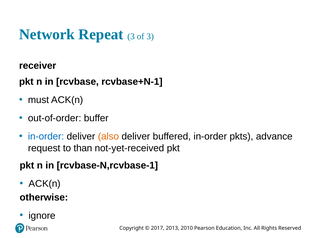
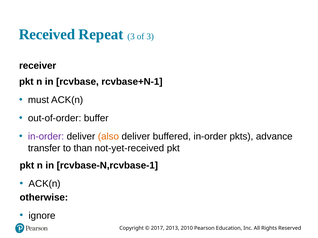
Network: Network -> Received (47, 35)
in-order colour: blue -> purple (46, 137)
request: request -> transfer (44, 148)
